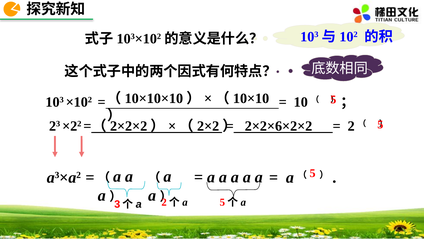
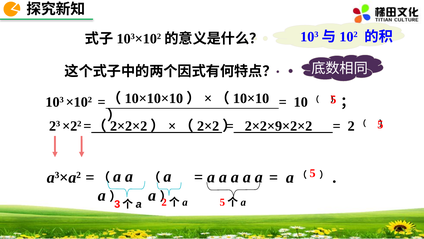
2×2×6×2×2: 2×2×6×2×2 -> 2×2×9×2×2 (279, 126)
